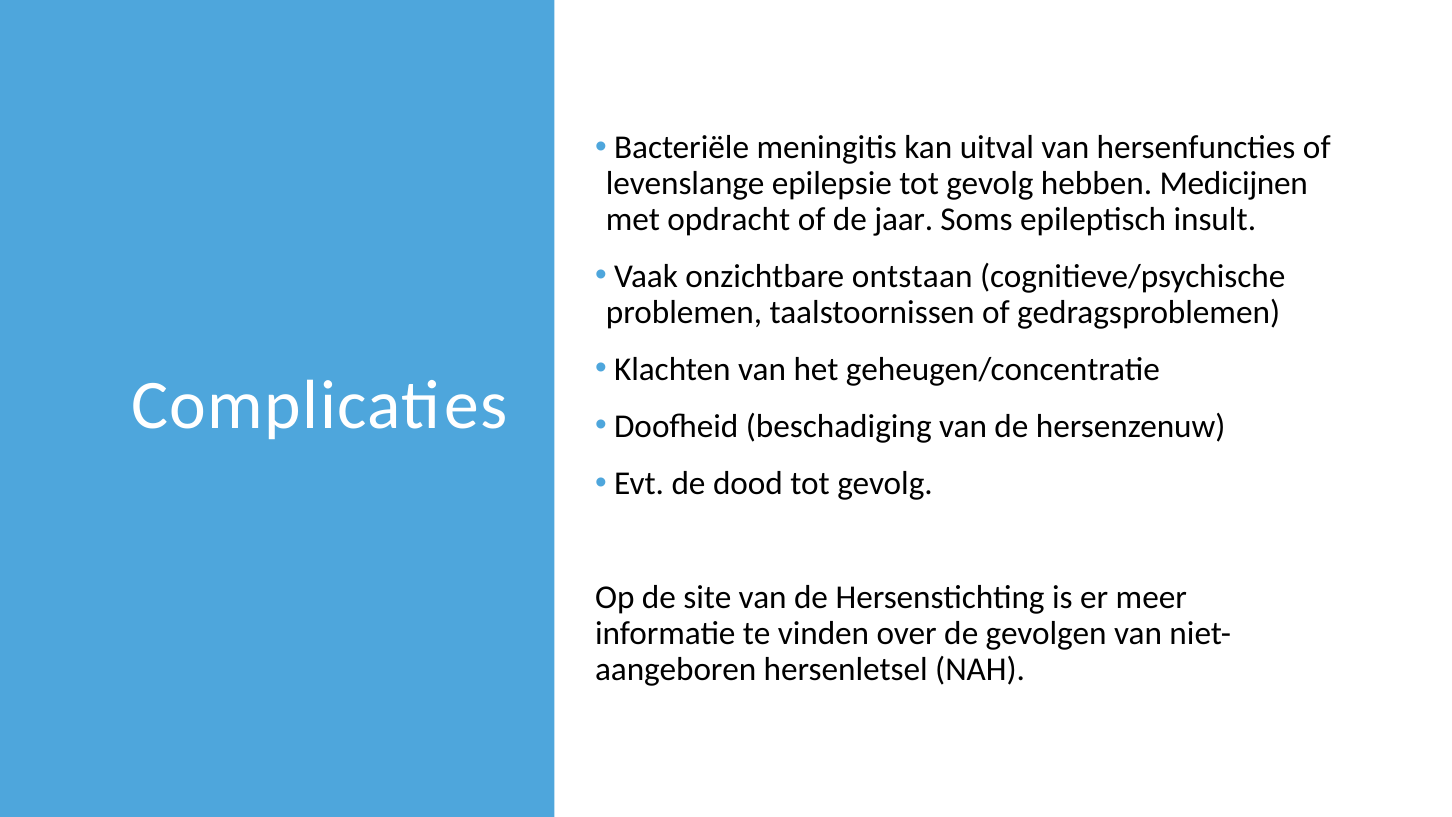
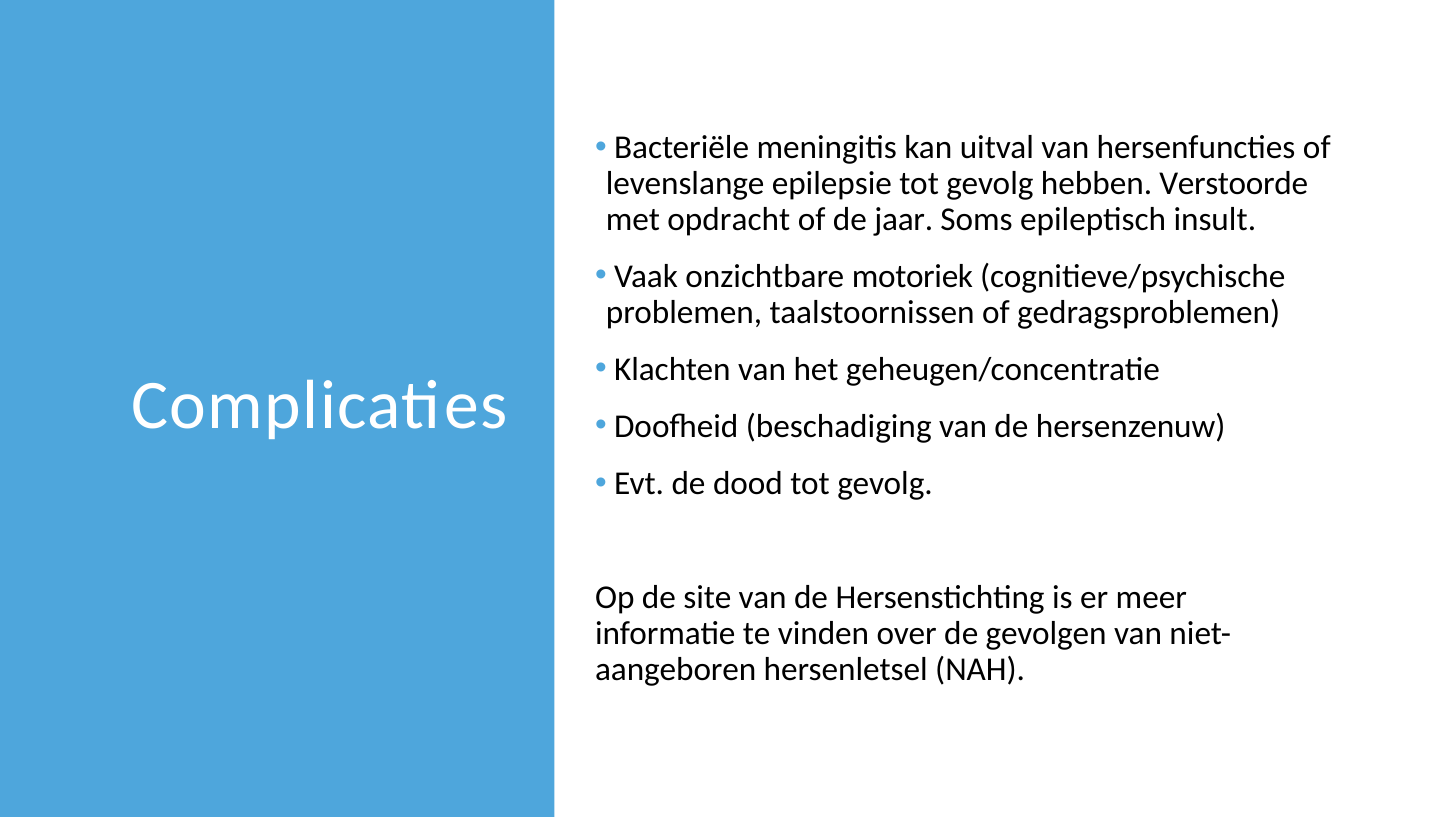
Medicijnen: Medicijnen -> Verstoorde (1234, 183)
ontstaan: ontstaan -> motoriek (912, 276)
